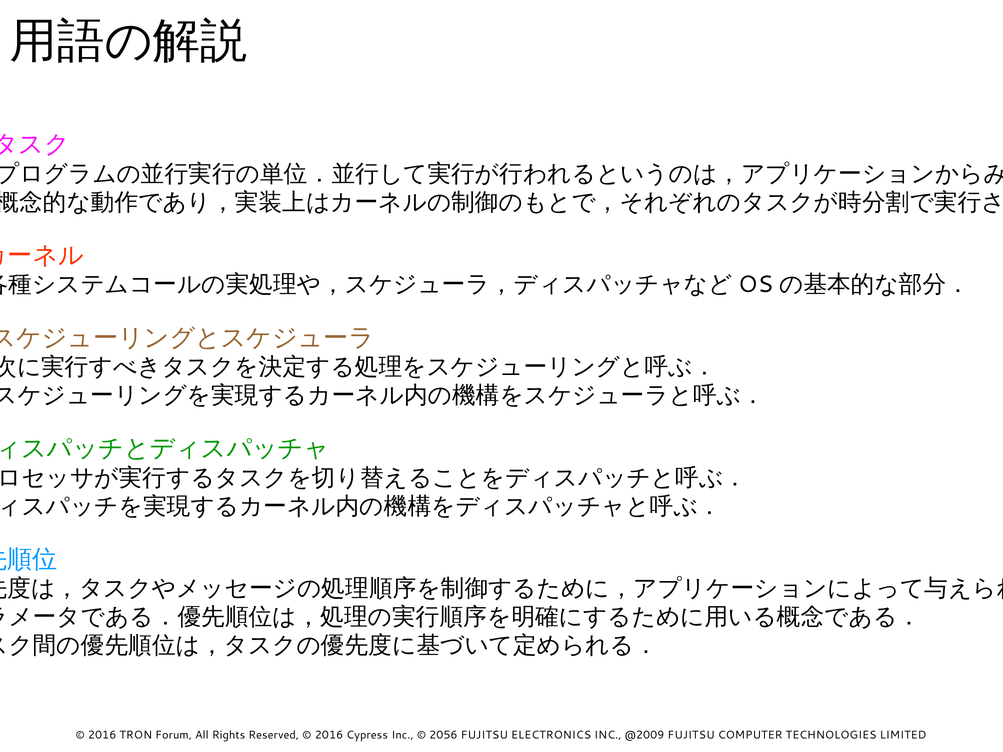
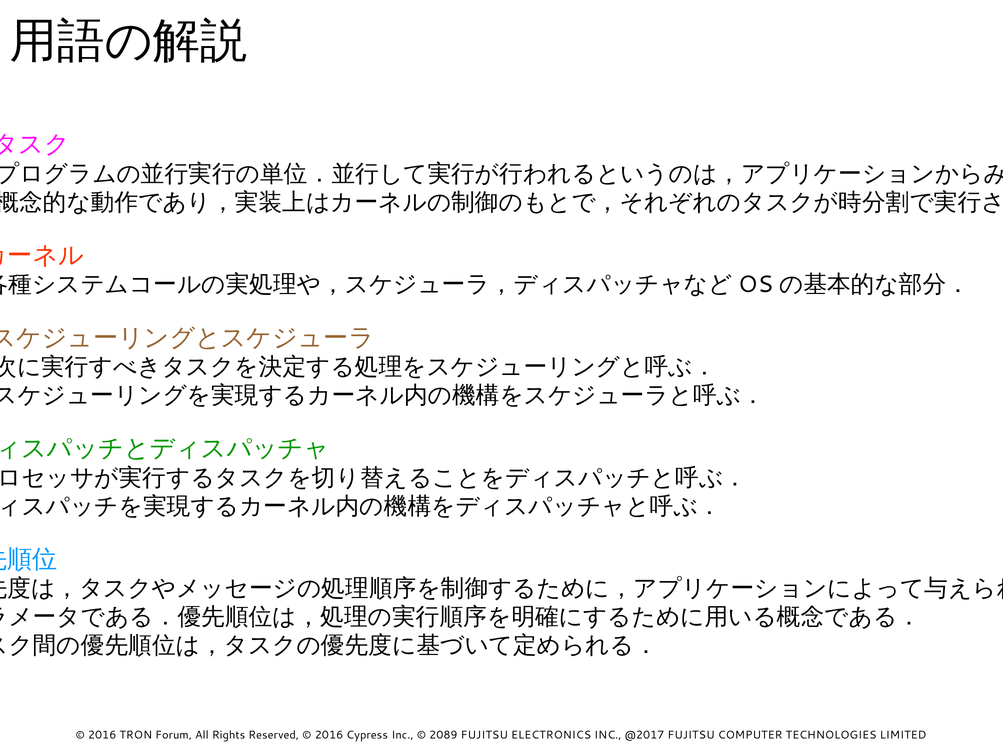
2056: 2056 -> 2089 (443, 736)
@2009: @2009 -> @2017 (644, 736)
